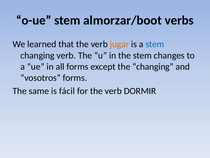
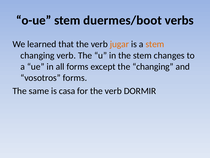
almorzar/boot: almorzar/boot -> duermes/boot (123, 20)
stem colour: blue -> orange (155, 44)
fácil: fácil -> casa (67, 91)
